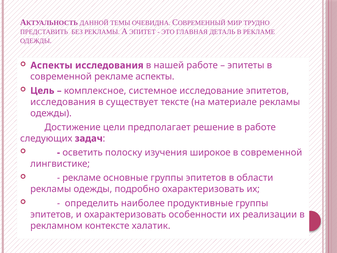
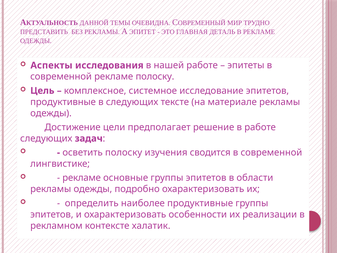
рекламе аспекты: аспекты -> полоску (155, 77)
исследования: исследования -> продуктивные (63, 102)
в существует: существует -> следующих (132, 102)
широкое: широкое -> сводится (210, 152)
